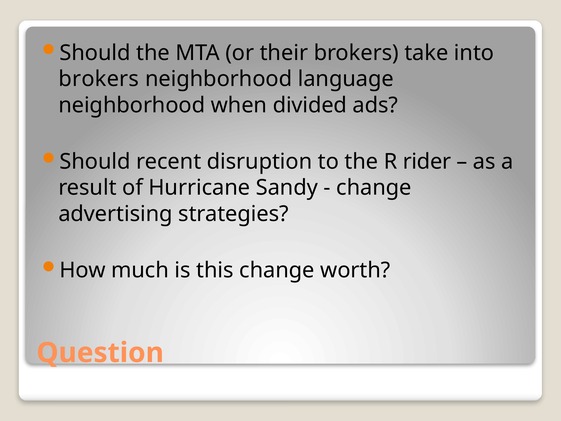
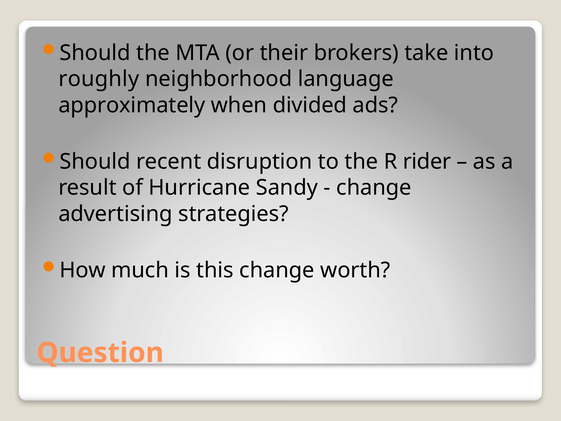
brokers: brokers -> roughly (99, 79)
neighborhood: neighborhood -> approximately (132, 105)
